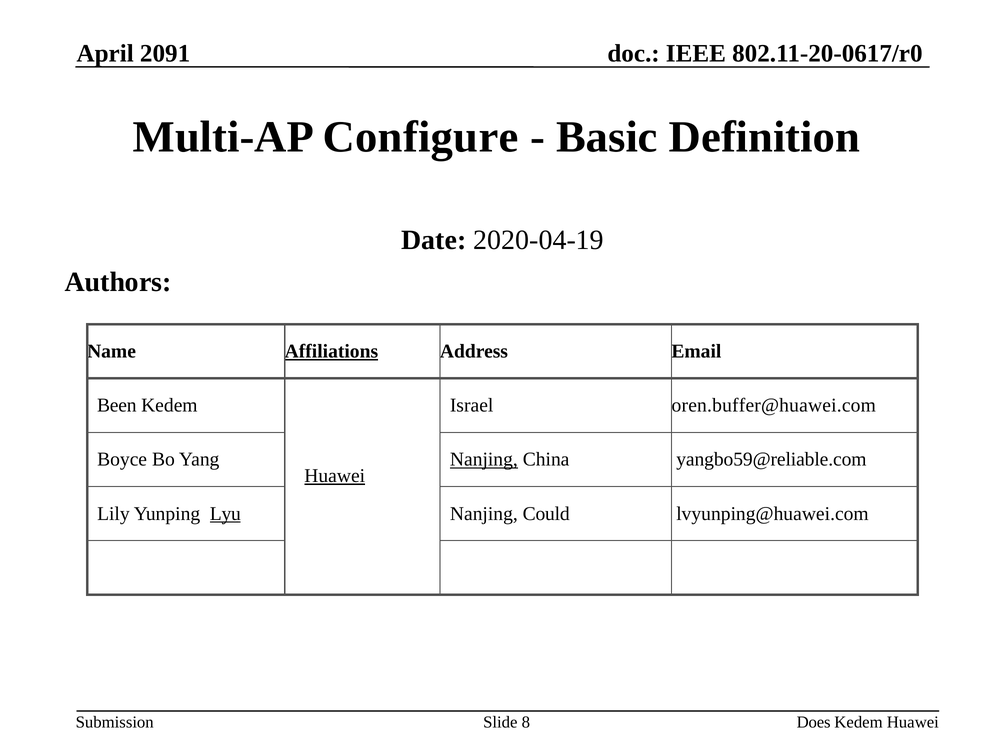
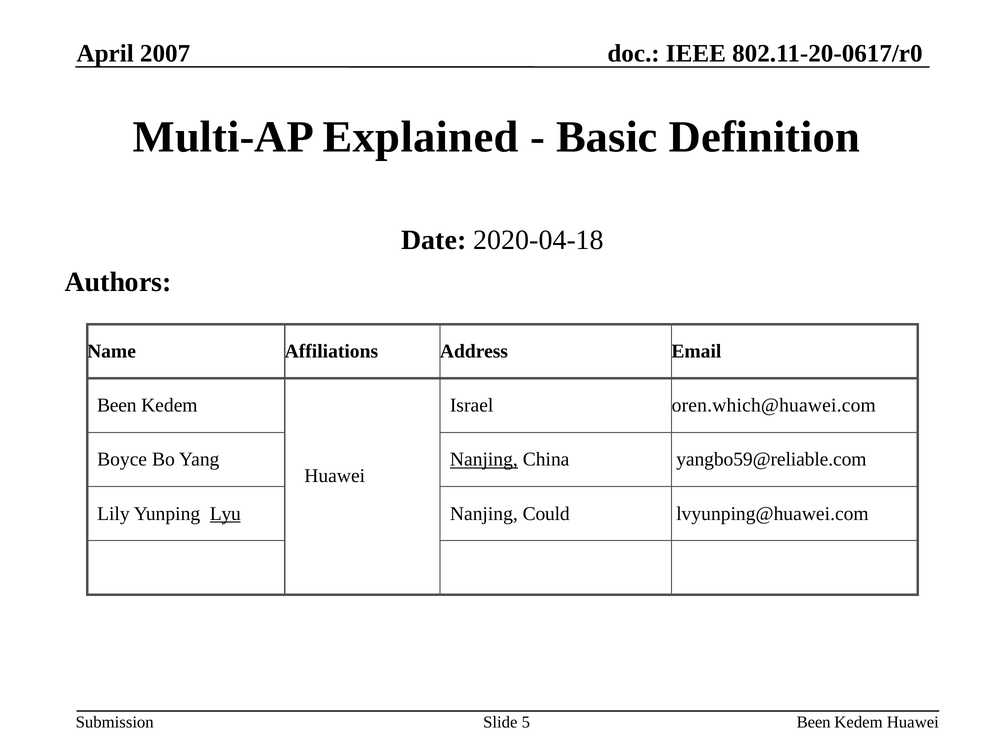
2091: 2091 -> 2007 (165, 54)
Configure: Configure -> Explained (421, 137)
2020-04-19: 2020-04-19 -> 2020-04-18 (539, 240)
Affiliations underline: present -> none (331, 352)
oren.buffer@huawei.com: oren.buffer@huawei.com -> oren.which@huawei.com (774, 406)
Huawei underline: present -> none (335, 476)
8: 8 -> 5 (526, 723)
Does: Does -> Been (814, 723)
